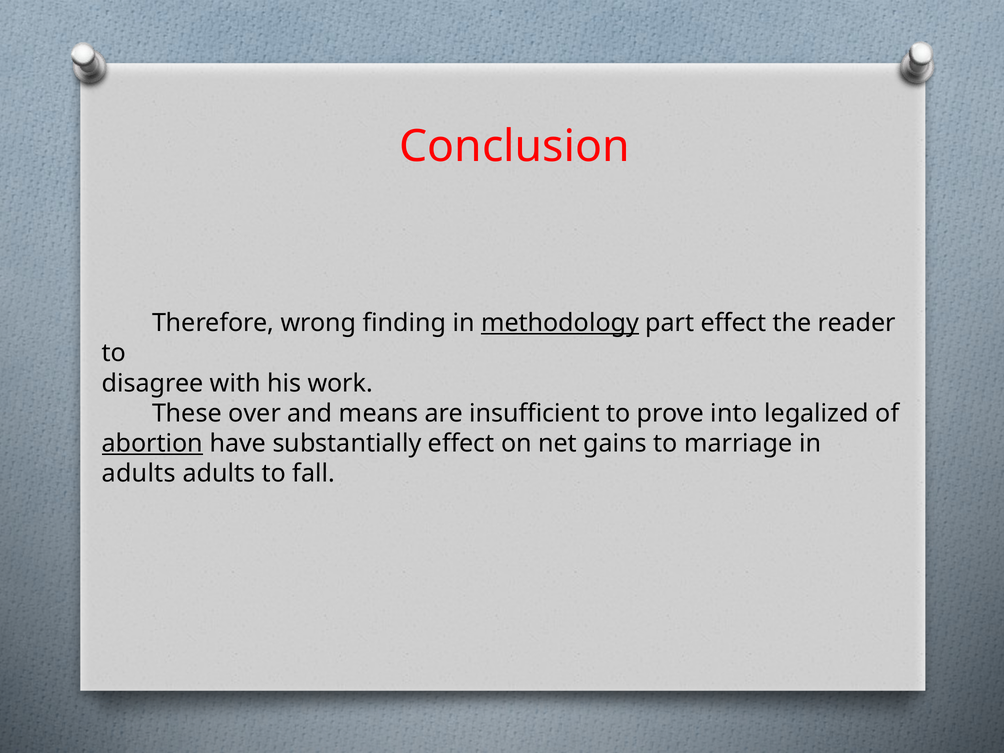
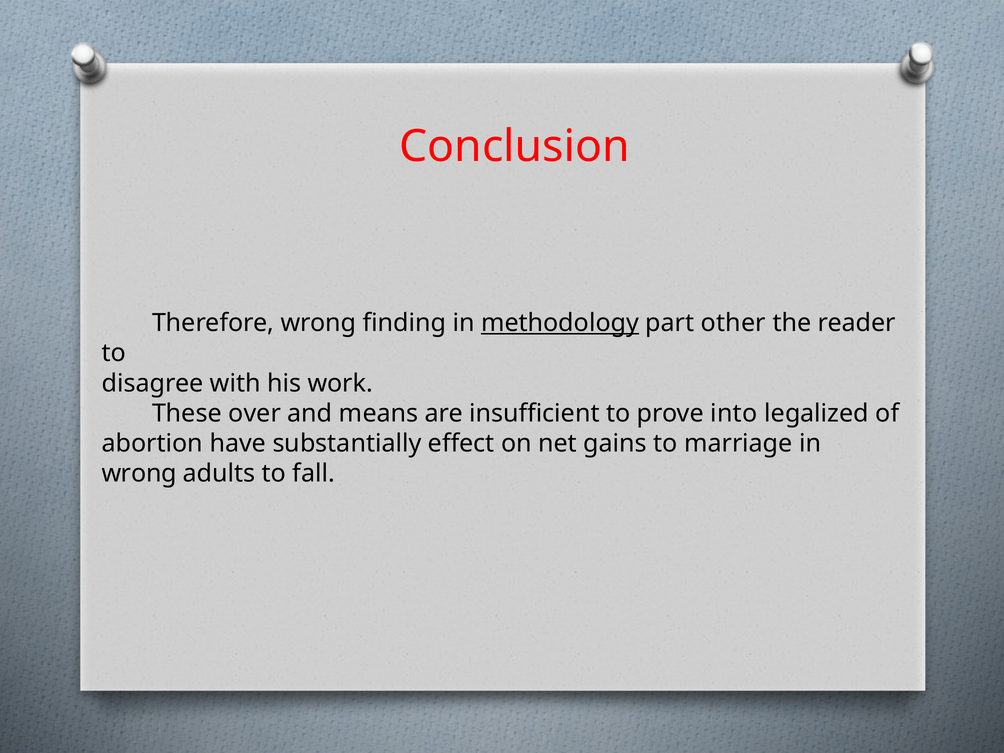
part effect: effect -> other (733, 323)
abortion underline: present -> none (152, 444)
adults: adults -> wrong (139, 474)
